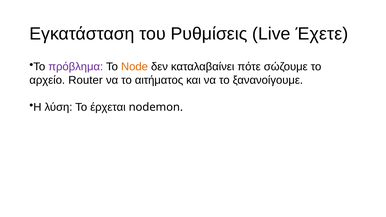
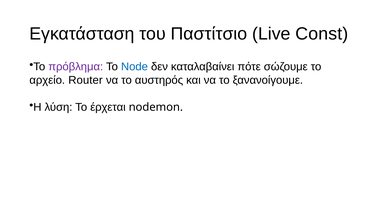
Ρυθμίσεις: Ρυθμίσεις -> Παστίτσιο (209, 34)
Έχετε: Έχετε -> Const (322, 34)
Node colour: orange -> blue (134, 67)
αιτήματος: αιτήματος -> αυστηρός (159, 80)
